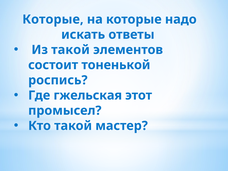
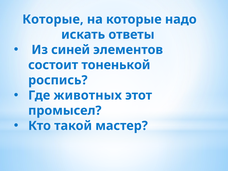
Из такой: такой -> синей (71, 50)
гжельская: гжельская -> животных (88, 95)
